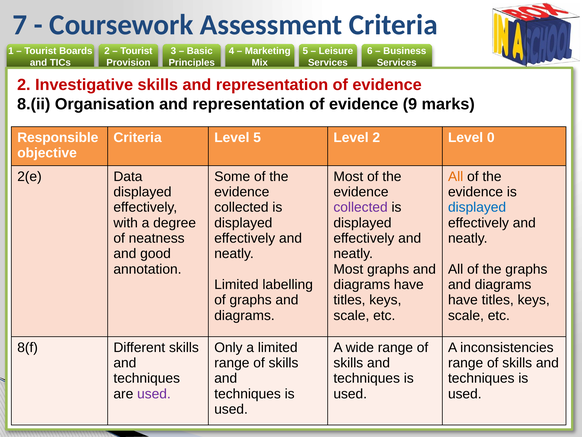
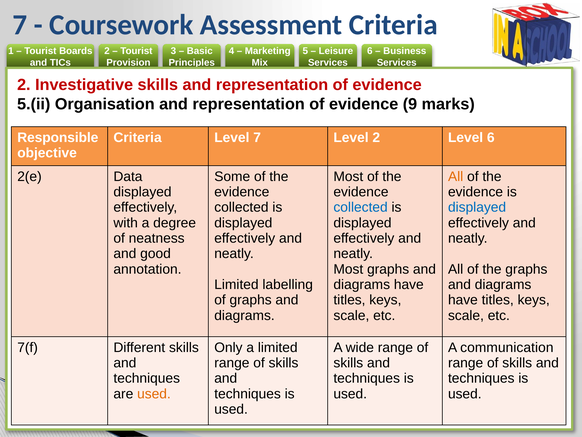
8.(ii: 8.(ii -> 5.(ii (34, 104)
Level 5: 5 -> 7 (257, 137)
Level 0: 0 -> 6 (491, 137)
collected colour: purple -> blue (361, 207)
8(f: 8(f -> 7(f (28, 347)
inconsistencies: inconsistencies -> communication (507, 347)
used colour: purple -> orange (154, 393)
